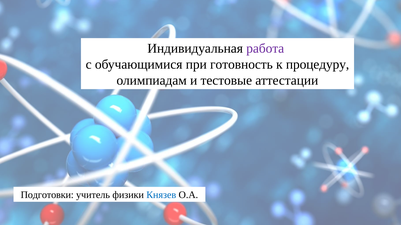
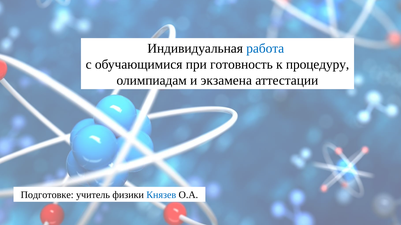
работа colour: purple -> blue (265, 49)
тестовые: тестовые -> экзамена (226, 81)
Подготовки: Подготовки -> Подготовке (47, 196)
